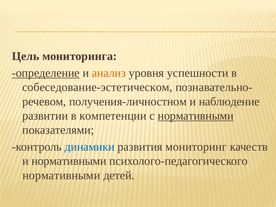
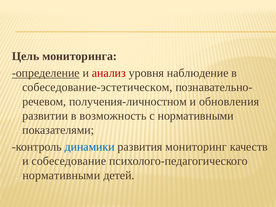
анализ colour: orange -> red (109, 73)
успешности: успешности -> наблюдение (198, 73)
наблюдение: наблюдение -> обновления (229, 101)
компетенции: компетенции -> возможность (113, 116)
нормативными underline: present -> none (196, 116)
и нормативными: нормативными -> собеседование (69, 161)
